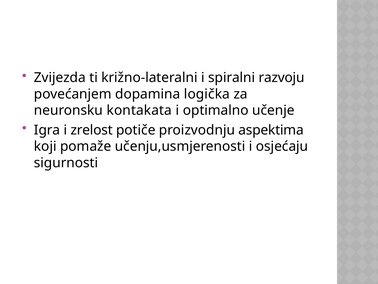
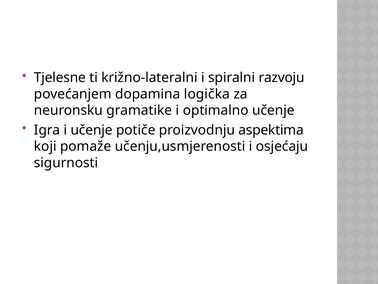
Zvijezda: Zvijezda -> Tjelesne (60, 78)
kontakata: kontakata -> gramatike (139, 110)
i zrelost: zrelost -> učenje (92, 130)
